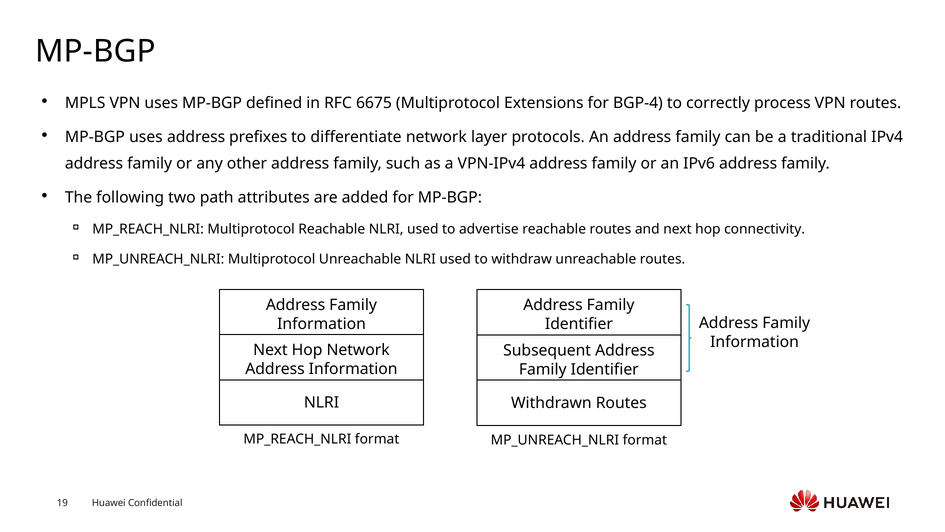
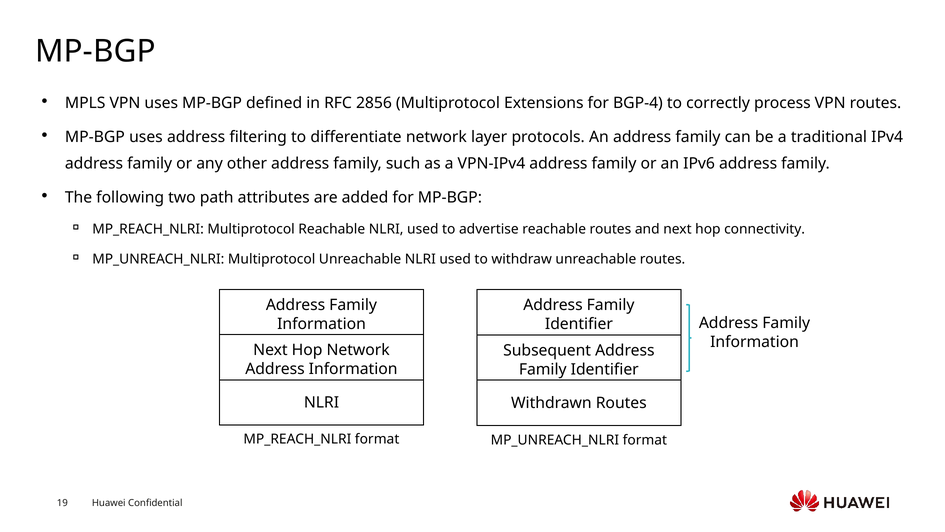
6675: 6675 -> 2856 (374, 103)
prefixes: prefixes -> filtering (258, 137)
